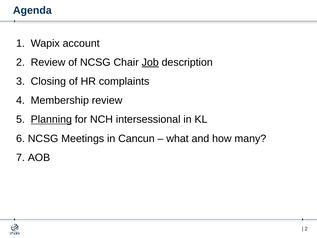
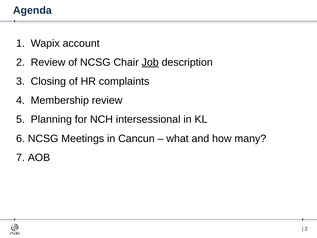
Planning underline: present -> none (51, 119)
